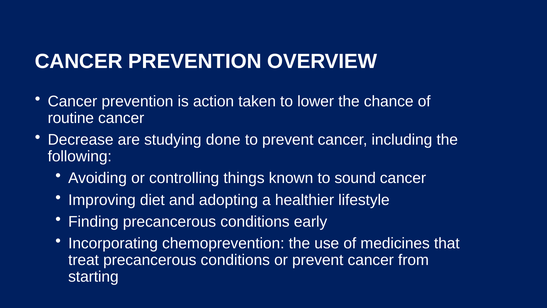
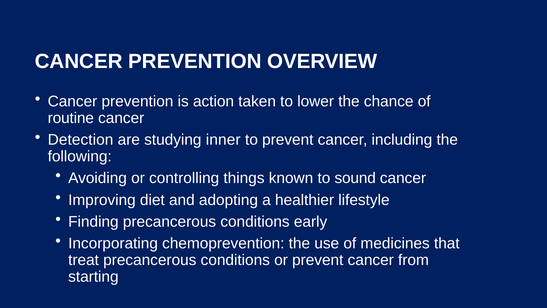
Decrease: Decrease -> Detection (81, 140)
done: done -> inner (223, 140)
